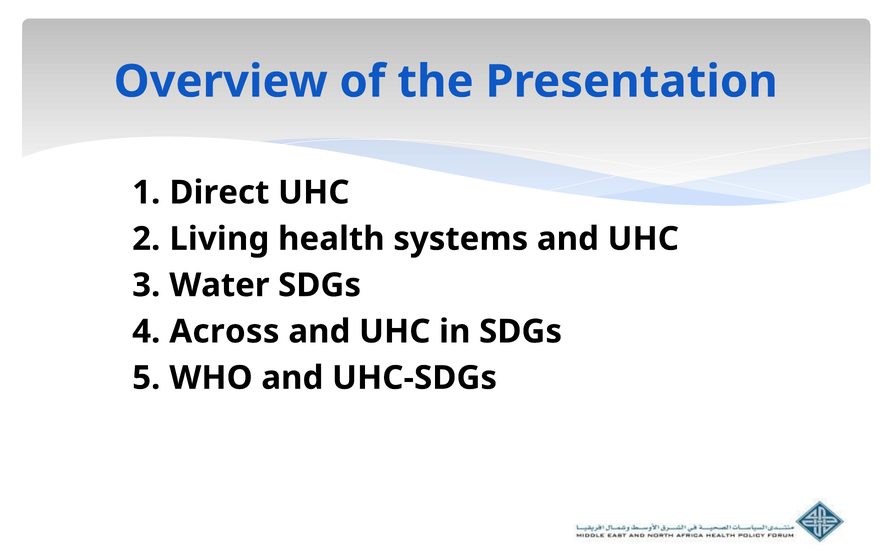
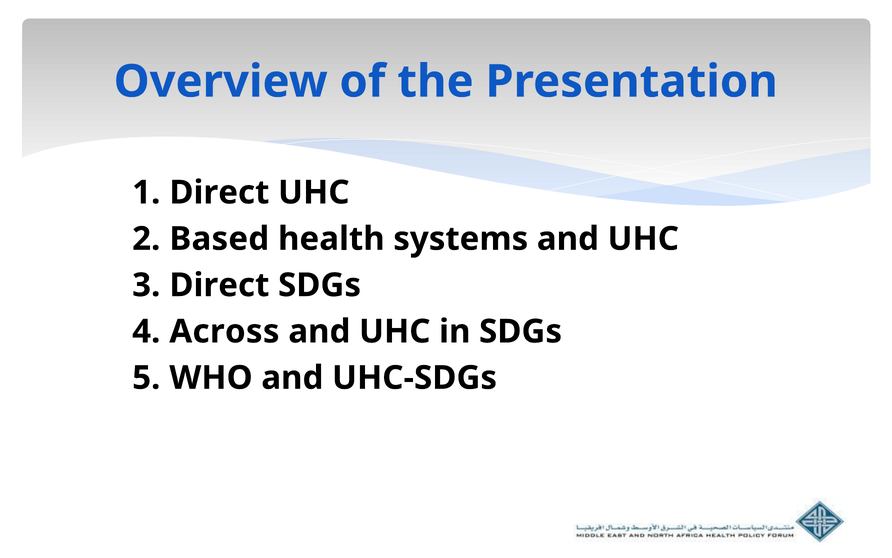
Living: Living -> Based (219, 239)
Water: Water -> Direct (219, 285)
